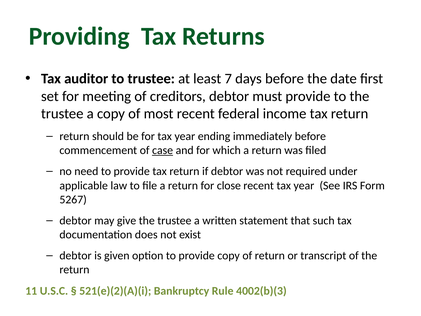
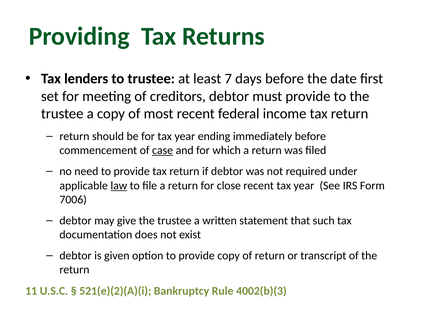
auditor: auditor -> lenders (86, 79)
law underline: none -> present (119, 185)
5267: 5267 -> 7006 (73, 199)
